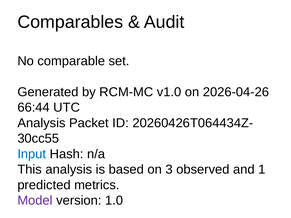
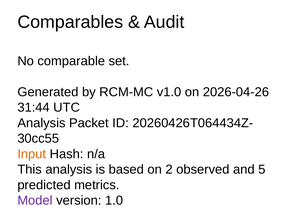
66:44: 66:44 -> 31:44 (34, 108)
Input colour: blue -> orange (32, 154)
3: 3 -> 2 (169, 170)
1: 1 -> 5 (262, 170)
